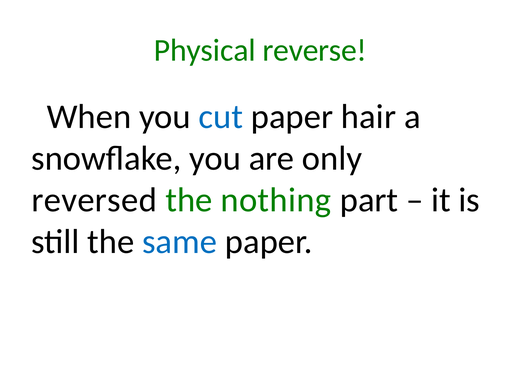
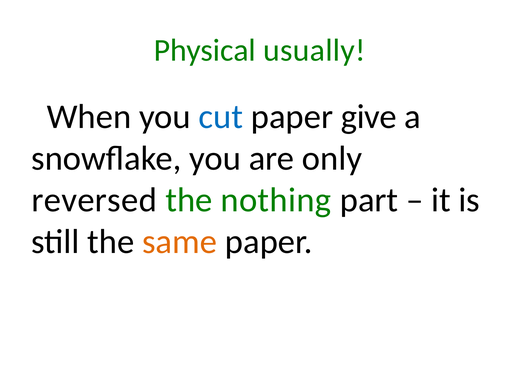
reverse: reverse -> usually (314, 50)
hair: hair -> give (369, 117)
same colour: blue -> orange (180, 242)
